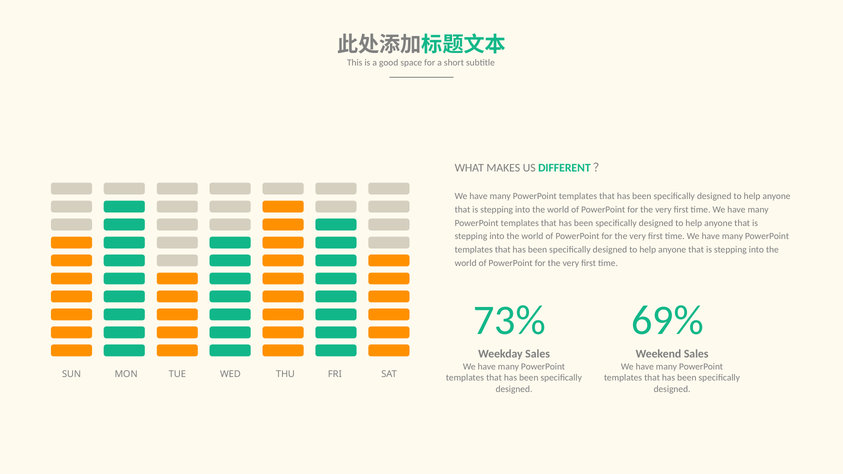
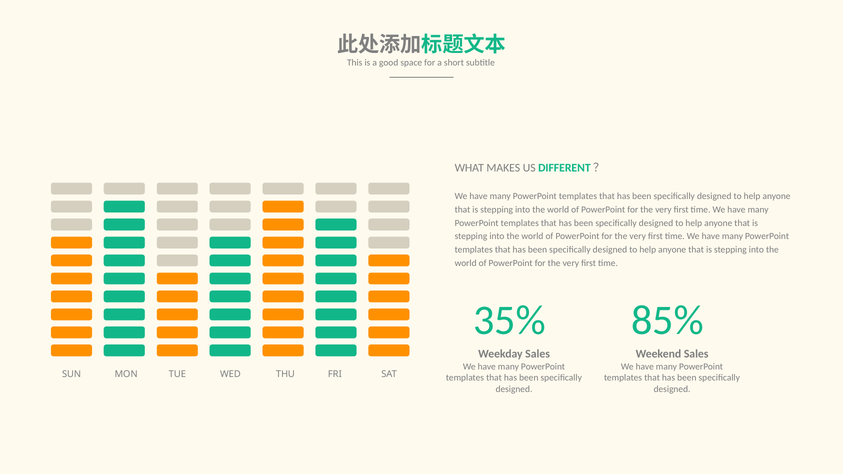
73%: 73% -> 35% (509, 320)
69%: 69% -> 85% (667, 320)
